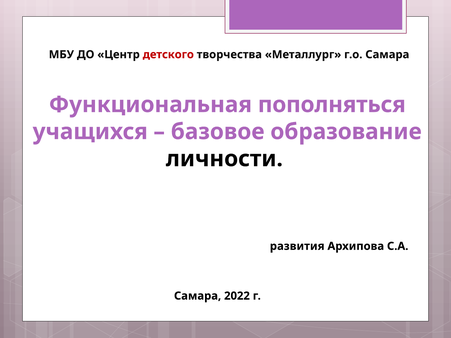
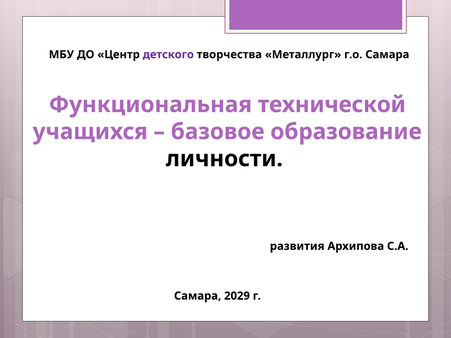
детского colour: red -> purple (168, 55)
пополняться: пополняться -> технической (332, 105)
2022: 2022 -> 2029 (237, 296)
